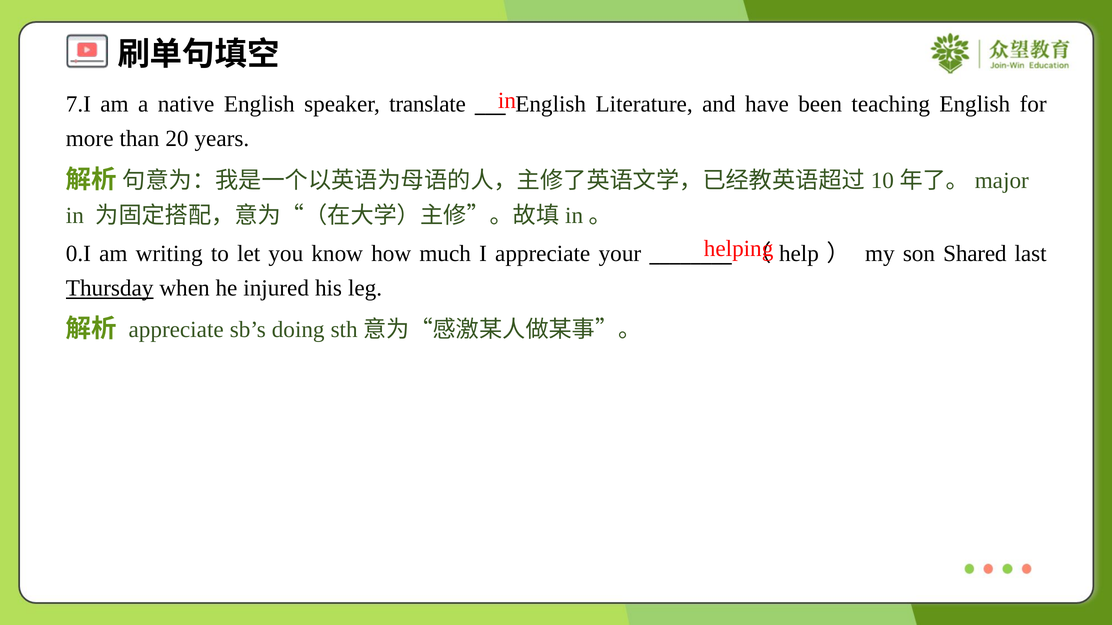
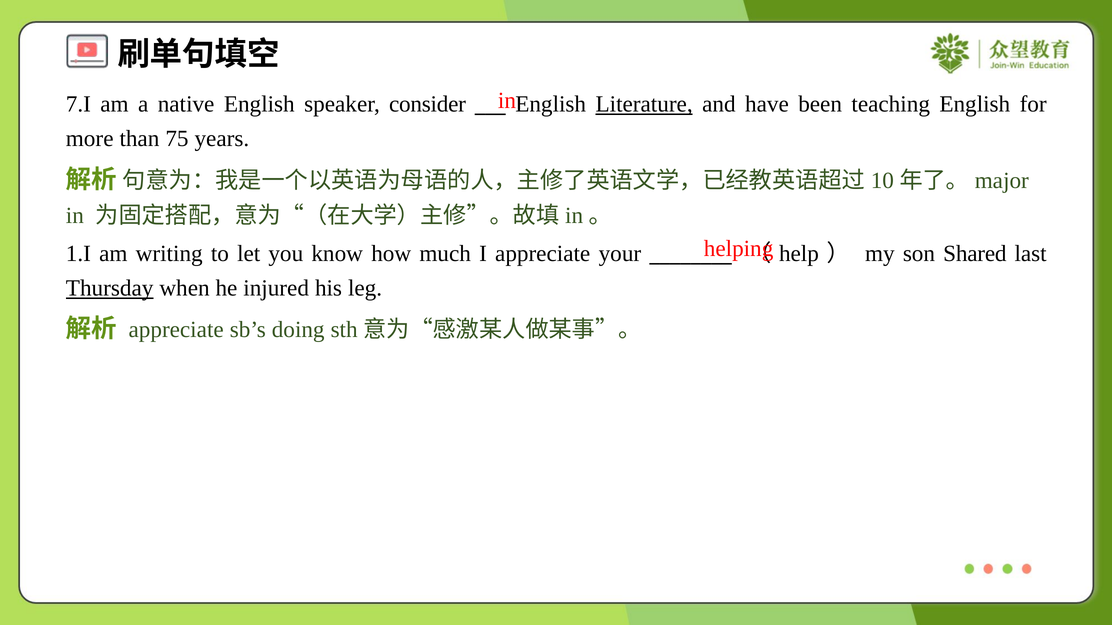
translate: translate -> consider (428, 104)
Literature underline: none -> present (644, 104)
20: 20 -> 75 (177, 139)
0.I: 0.I -> 1.I (78, 254)
